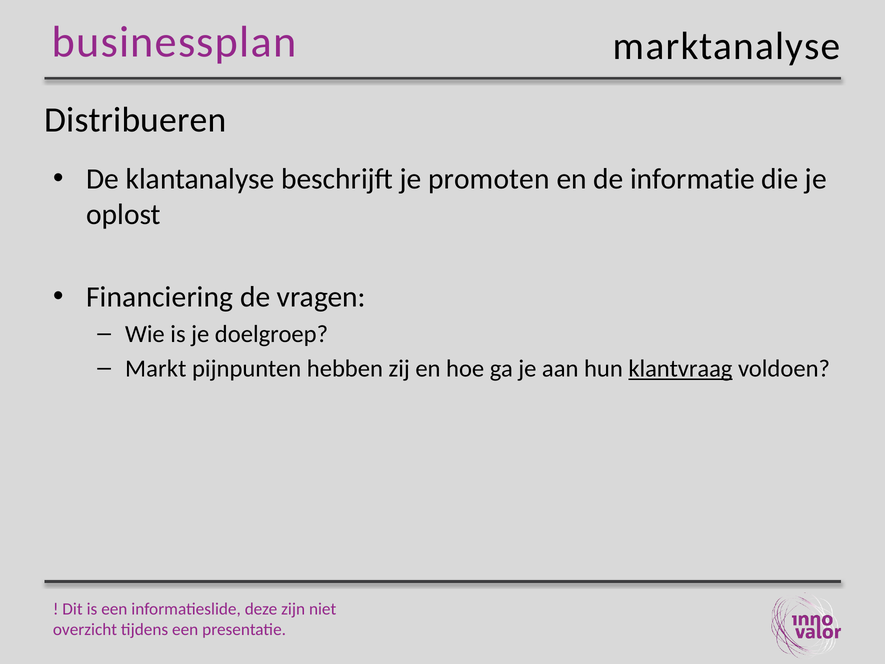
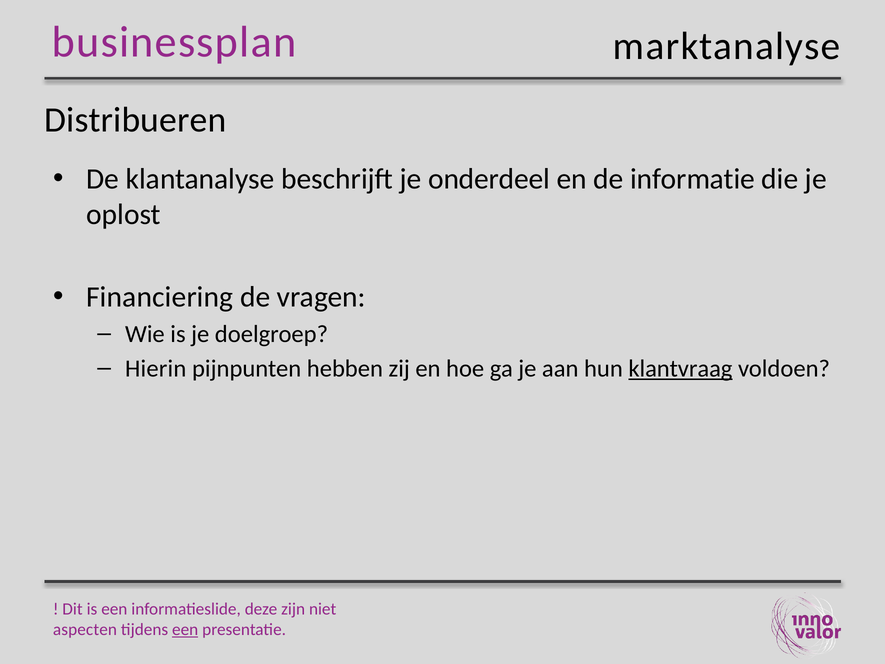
promoten: promoten -> onderdeel (489, 179)
Markt: Markt -> Hierin (156, 369)
overzicht: overzicht -> aspecten (85, 629)
een underline: none -> present (185, 629)
